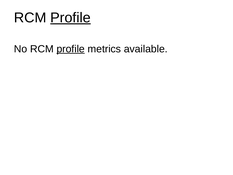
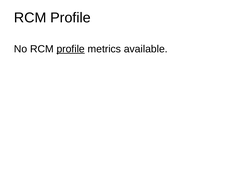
Profile underline: present -> none (70, 18)
